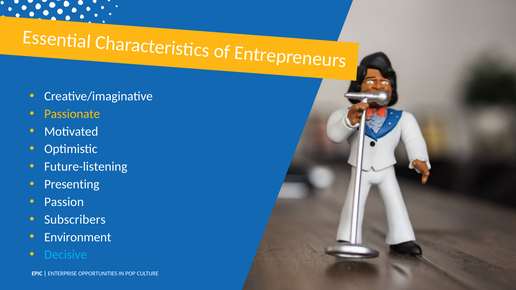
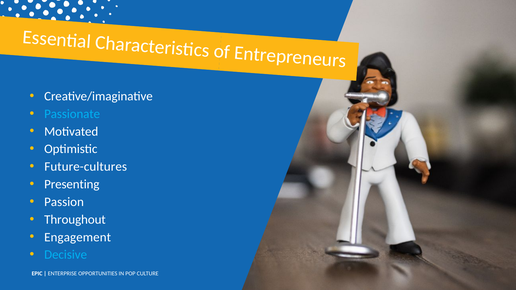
Passionate colour: yellow -> light blue (72, 114)
Future-listening: Future-listening -> Future-cultures (86, 167)
Subscribers: Subscribers -> Throughout (75, 220)
Environment: Environment -> Engagement (78, 237)
